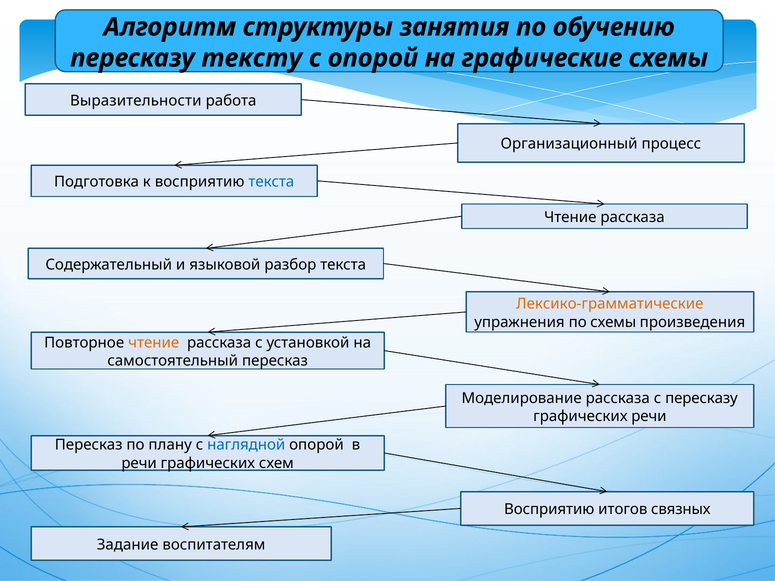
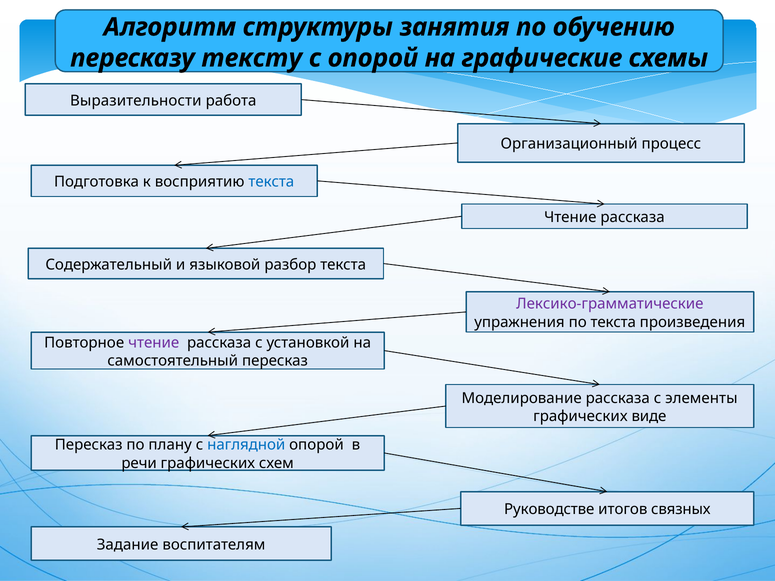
Лексико-грамматические colour: orange -> purple (610, 304)
по схемы: схемы -> текста (613, 322)
чтение colour: orange -> purple (154, 343)
с пересказу: пересказу -> элементы (701, 398)
графических речи: речи -> виде (649, 416)
Восприятию: Восприятию -> Руководстве (549, 510)
